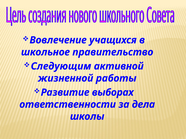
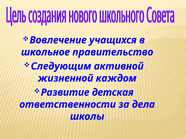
работы: работы -> каждом (116, 79)
выборах: выборах -> детская (113, 93)
